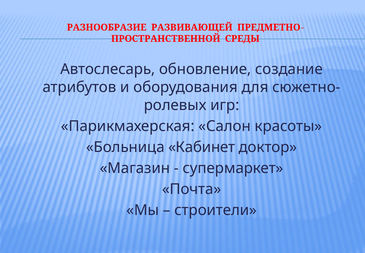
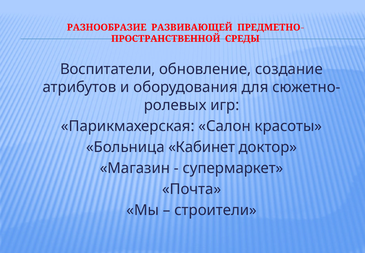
Автослесарь: Автослесарь -> Воспитатели (108, 69)
